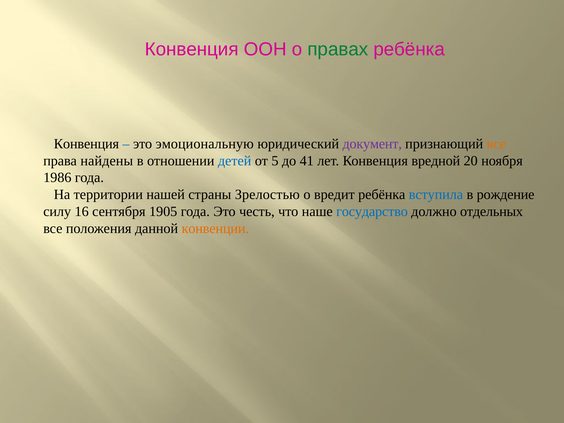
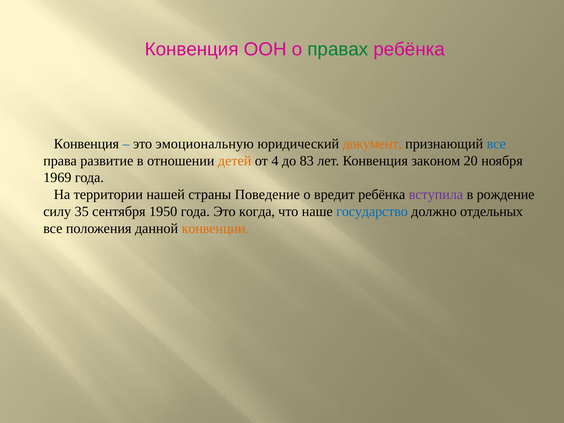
документ colour: purple -> orange (372, 144)
все colour: orange -> blue (496, 144)
найдены: найдены -> развитие (107, 161)
детей colour: blue -> orange (235, 161)
5: 5 -> 4 (275, 161)
41: 41 -> 83 (307, 161)
вредной: вредной -> законом (436, 161)
1986: 1986 -> 1969 (57, 178)
Зрелостью: Зрелостью -> Поведение (267, 195)
вступила colour: blue -> purple (436, 195)
16: 16 -> 35 (82, 211)
1905: 1905 -> 1950 (163, 211)
честь: честь -> когда (257, 211)
